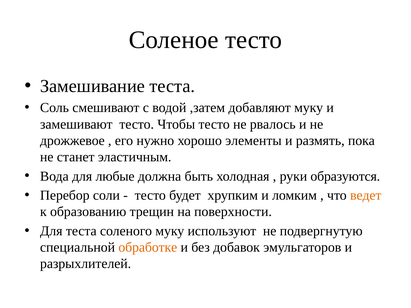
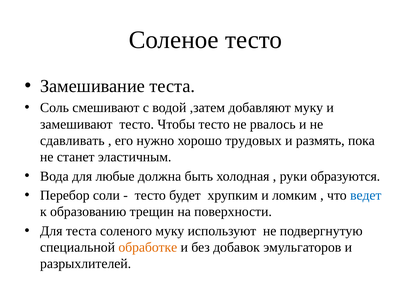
дрожжевое: дрожжевое -> сдавливать (72, 141)
элементы: элементы -> трудовых (253, 141)
ведет colour: orange -> blue (366, 196)
